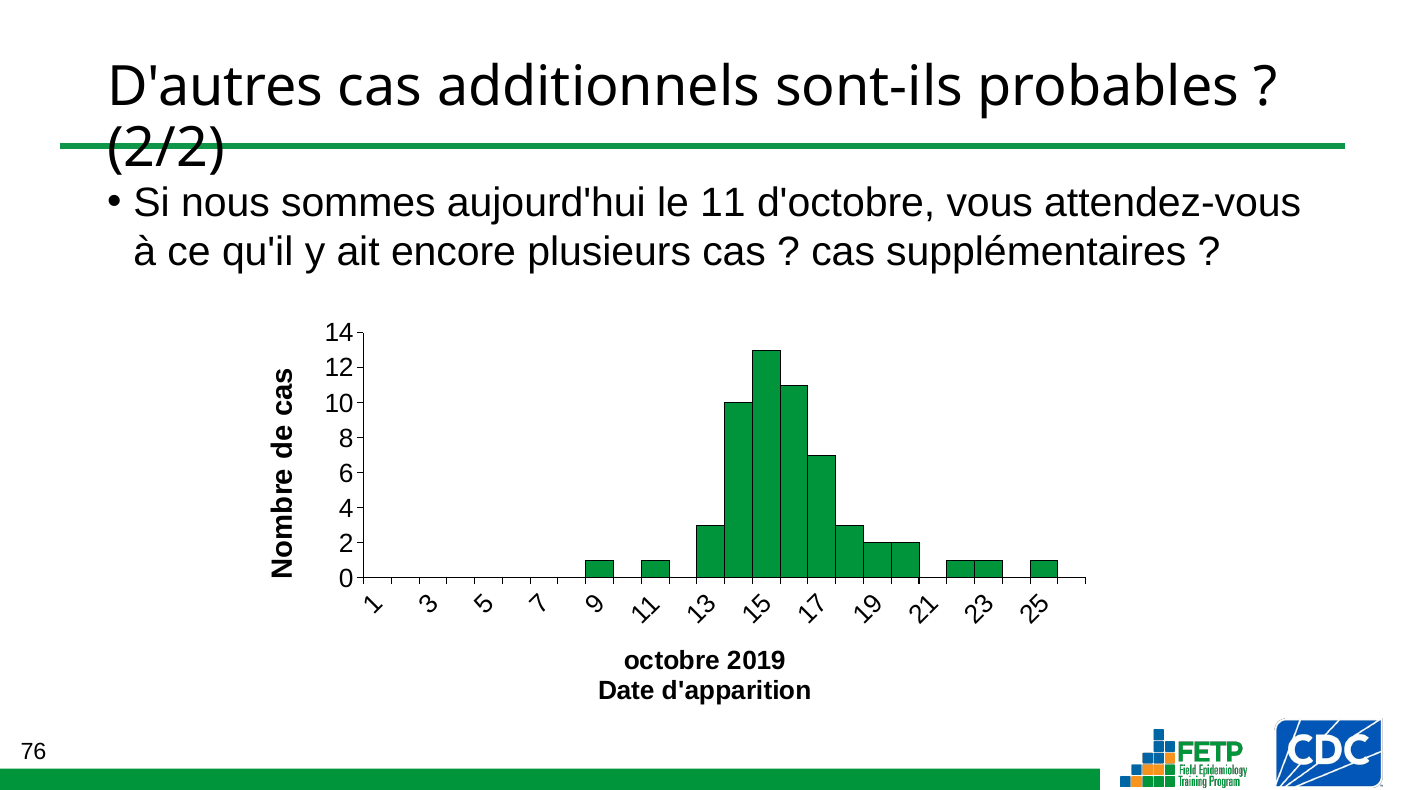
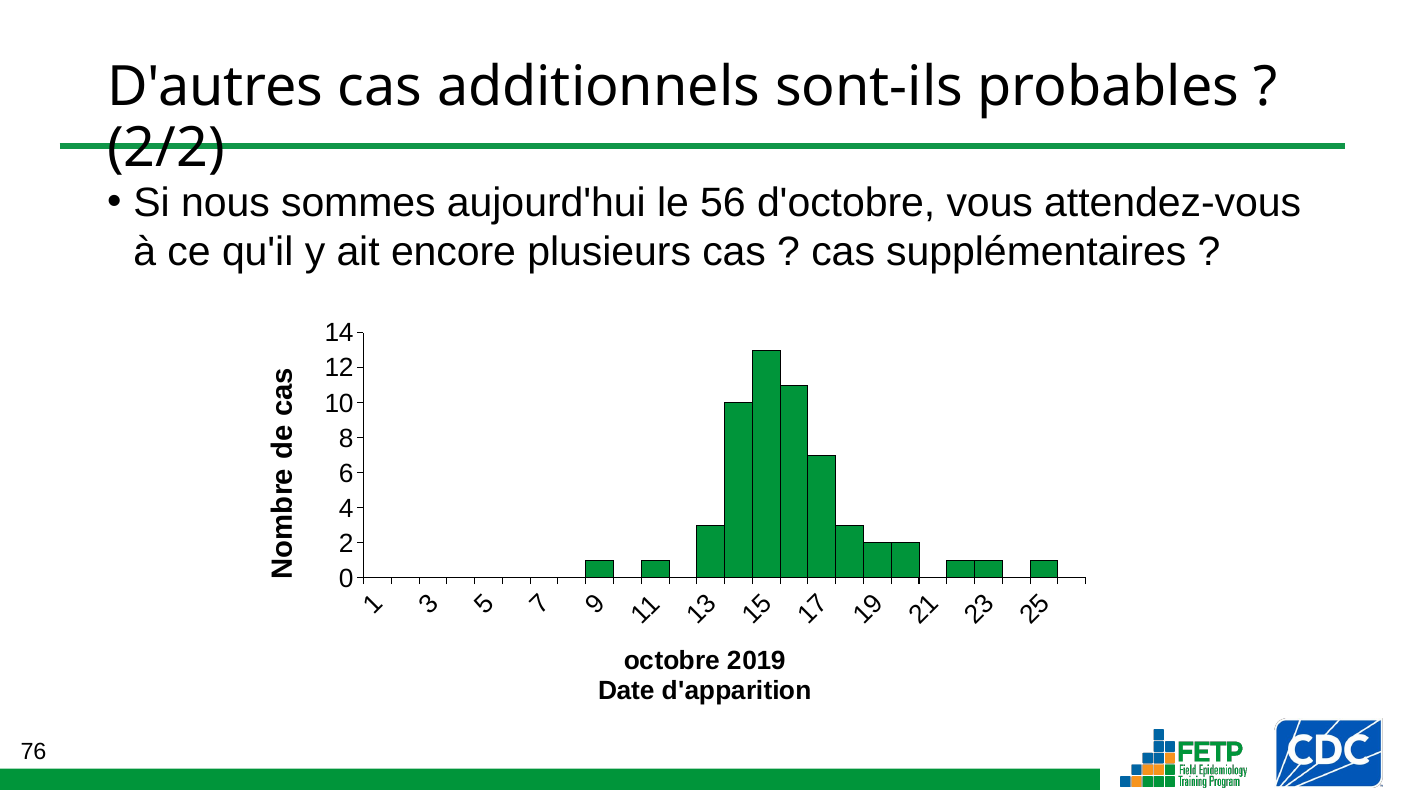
11: 11 -> 56 (723, 203)
